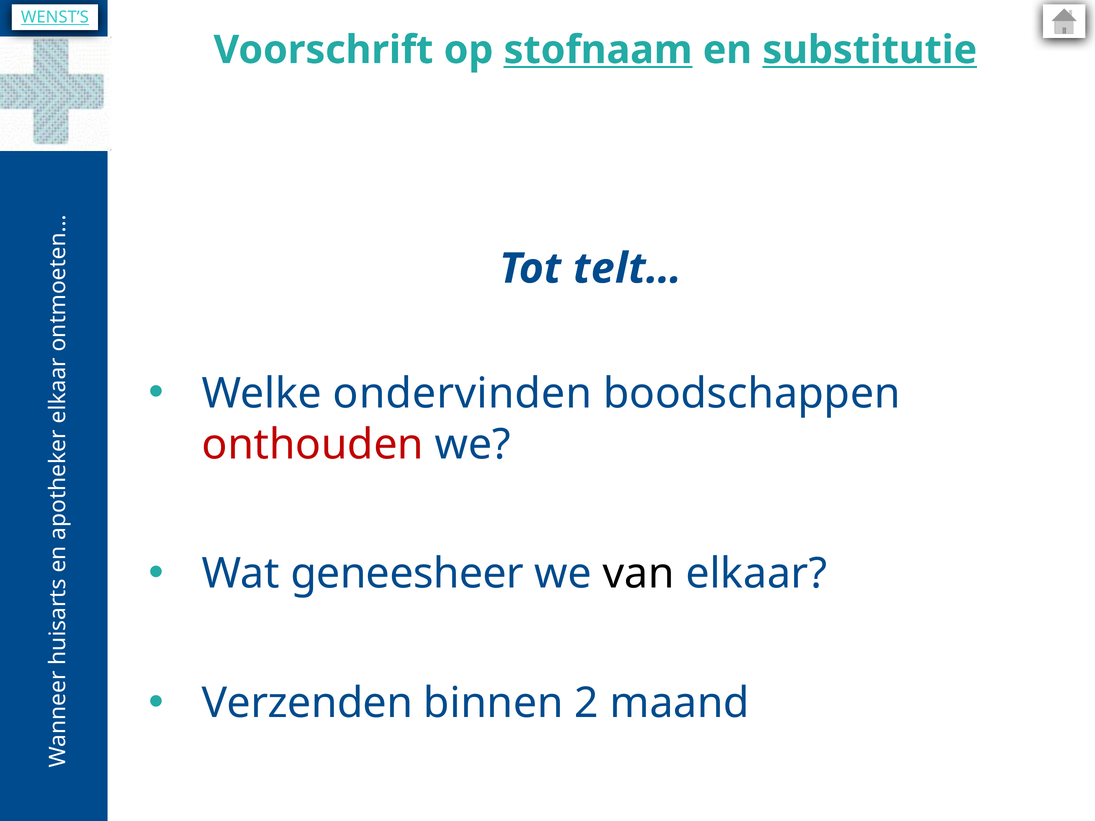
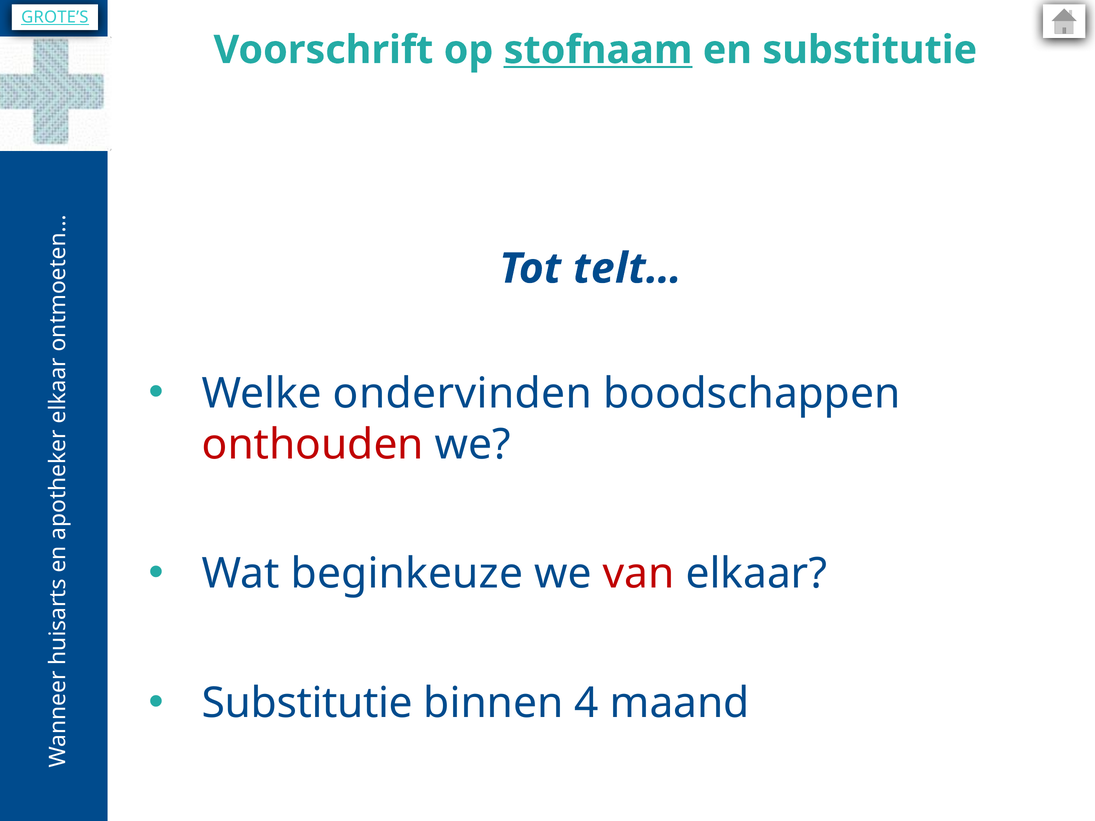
WENST’S: WENST’S -> GROTE’S (55, 17)
substitutie underline: present -> none (870, 50)
geneesheer: geneesheer -> beginkeuze (407, 574)
van colour: black -> red (639, 574)
Verzenden: Verzenden -> Substitutie (307, 704)
2: 2 -> 4 (587, 704)
